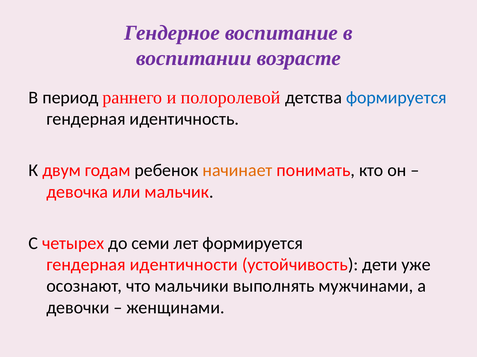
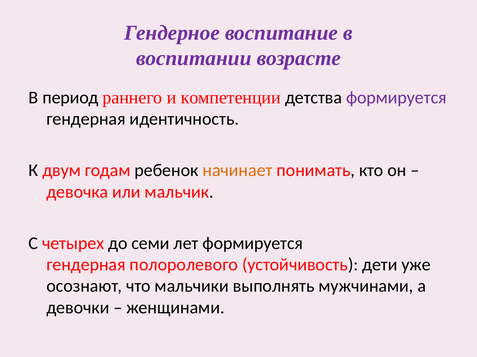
полоролевой: полоролевой -> компетенции (231, 98)
формируется colour: blue -> purple (396, 98)
идентичности: идентичности -> полоролевого (184, 265)
